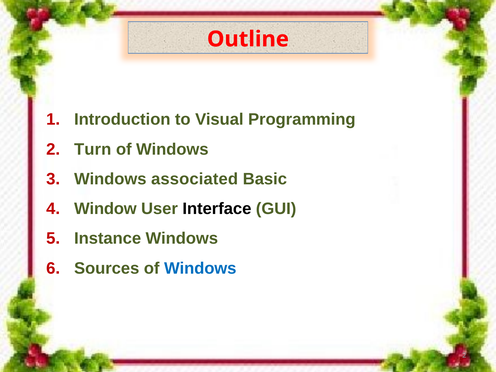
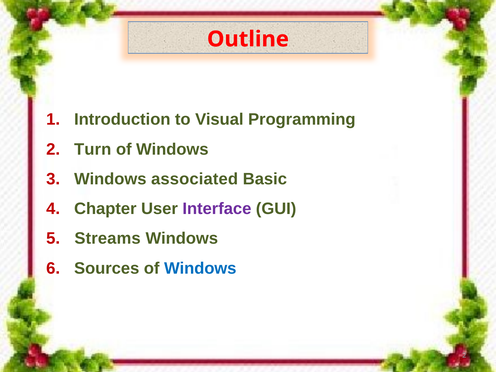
Window: Window -> Chapter (105, 209)
Interface colour: black -> purple (217, 209)
Instance: Instance -> Streams (108, 239)
